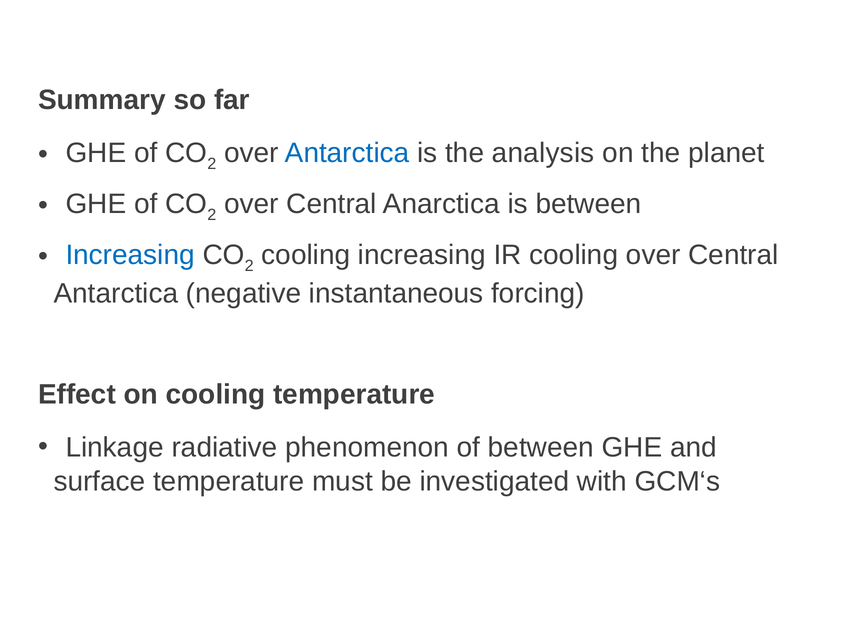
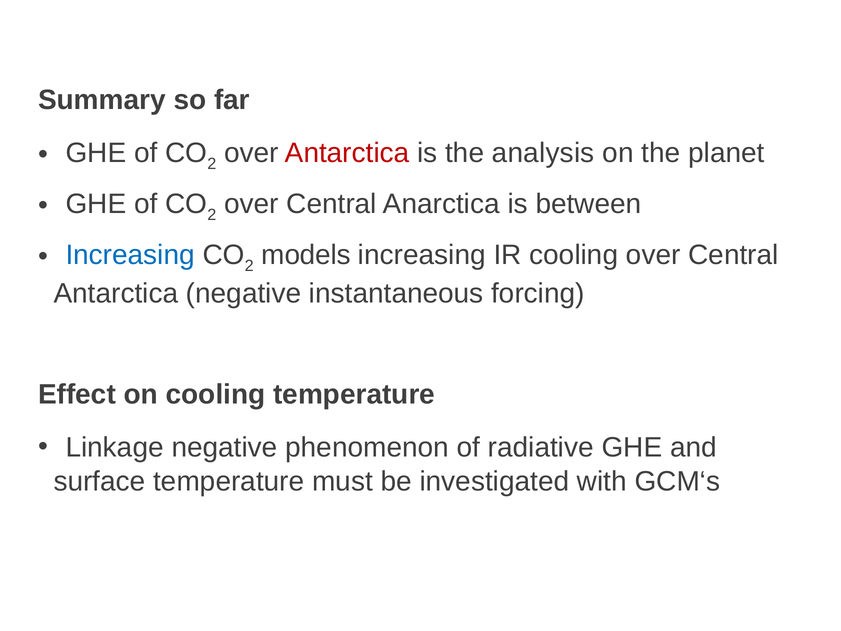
Antarctica colour: blue -> red (347, 153)
cooling: cooling -> models (306, 255)
Linkage radiative: radiative -> negative (225, 447)
of between: between -> radiative (541, 447)
